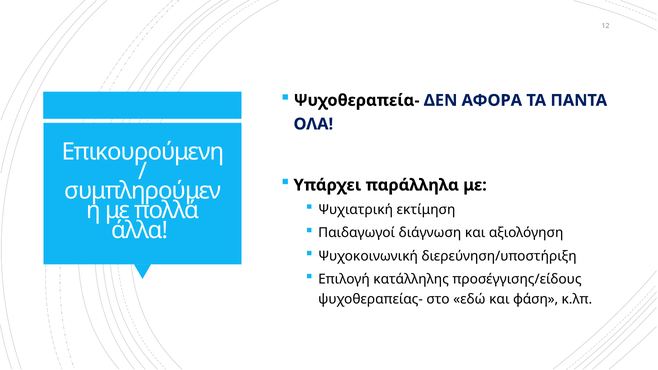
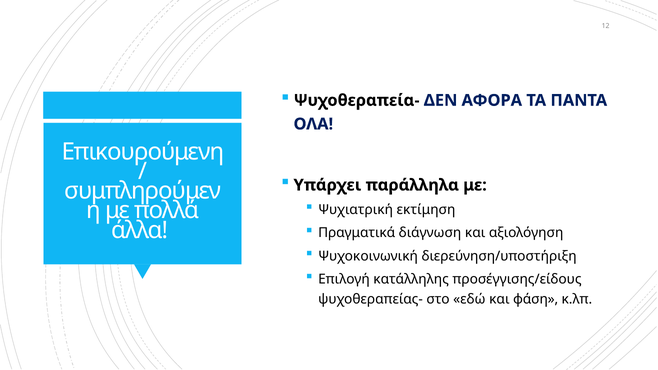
Παιδαγωγοί: Παιδαγωγοί -> Πραγματικά (357, 233)
